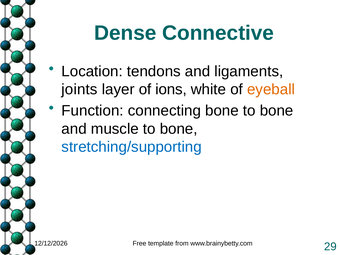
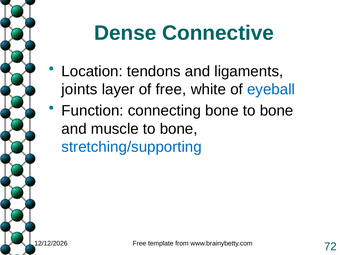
of ions: ions -> free (171, 89)
eyeball colour: orange -> blue (271, 89)
29: 29 -> 72 (330, 247)
